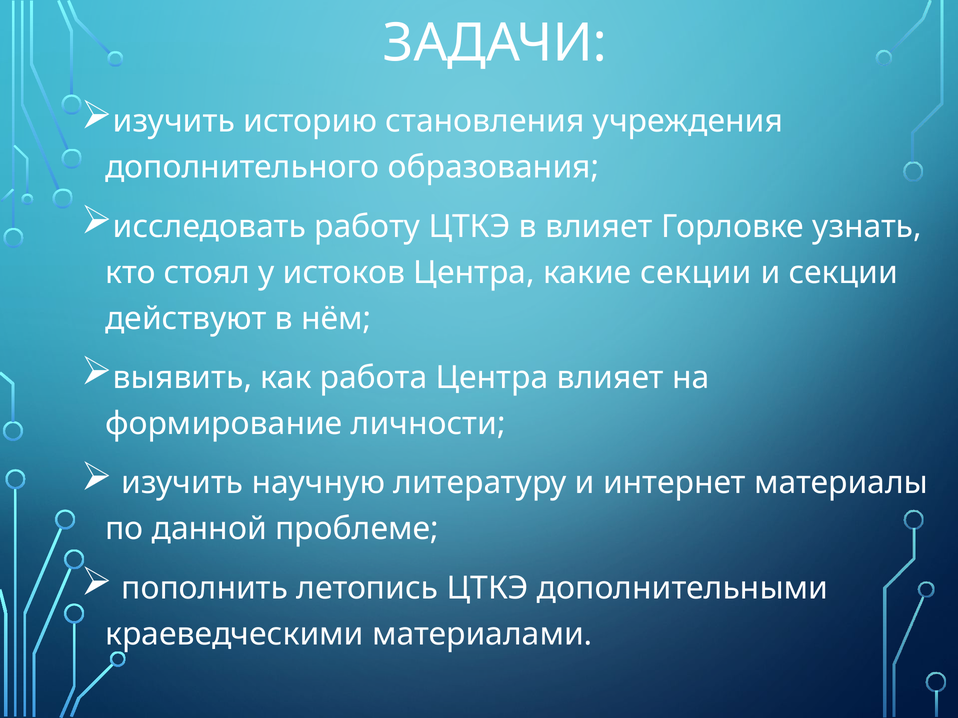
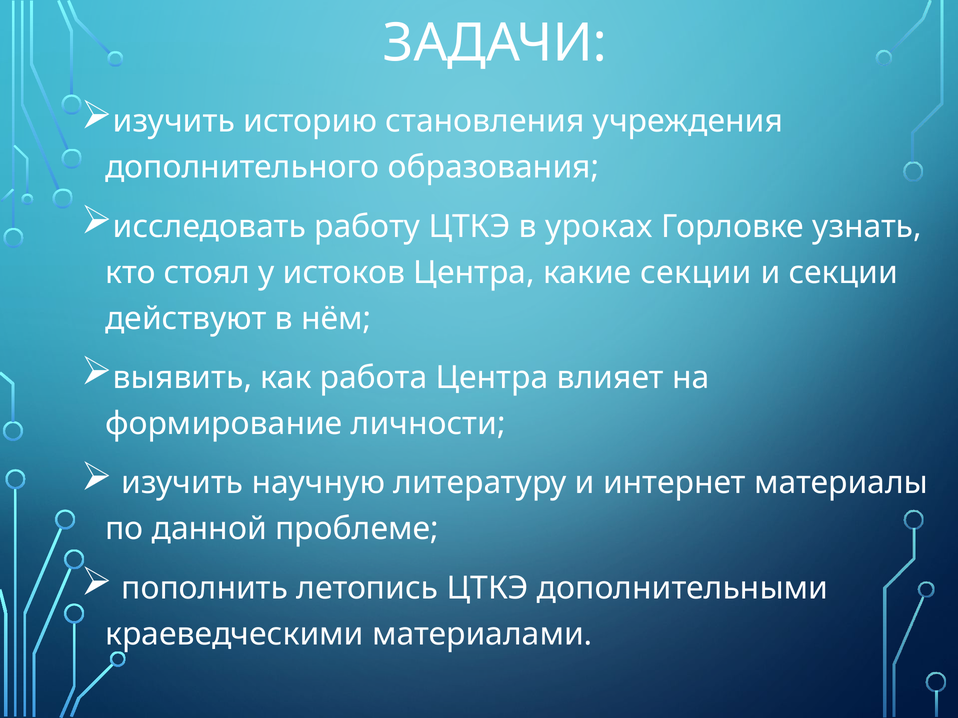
в влияет: влияет -> уроках (599, 227)
